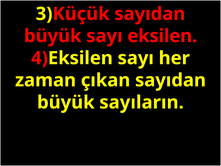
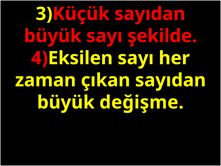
eksilen: eksilen -> şekilde (162, 36)
sayıların: sayıların -> değişme (142, 102)
